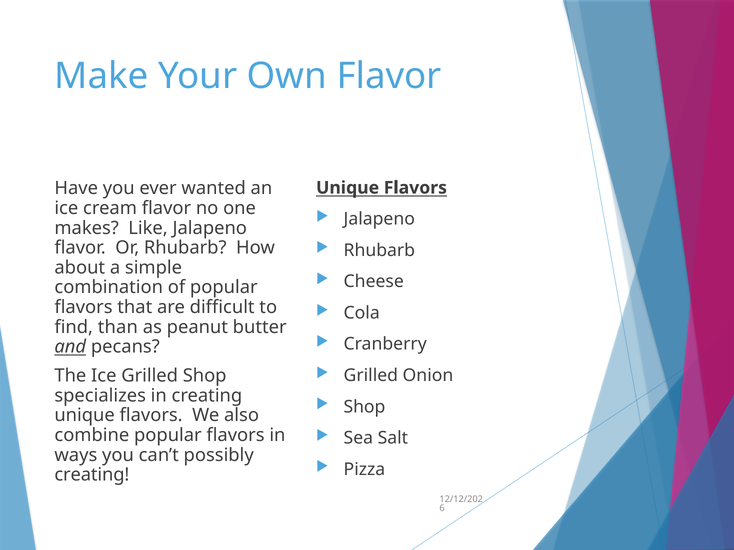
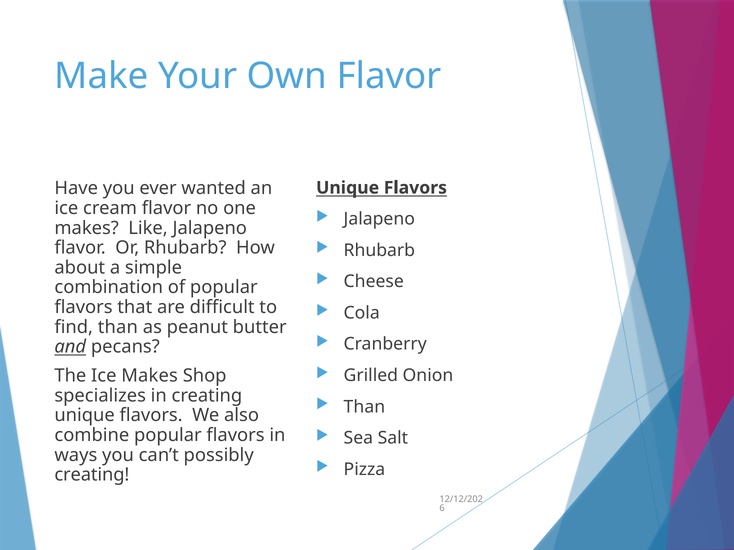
Ice Grilled: Grilled -> Makes (150, 376)
Shop: Shop -> Than (364, 407)
